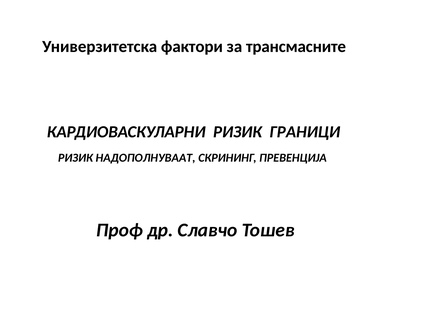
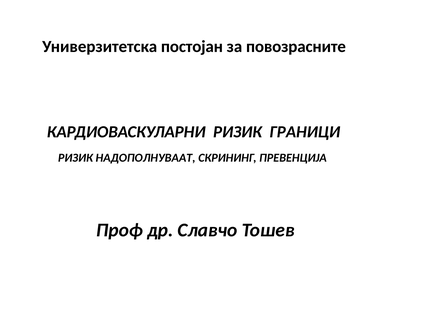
фактори: фактори -> постојан (192, 47)
трансмасните: трансмасните -> повозрасните (296, 47)
